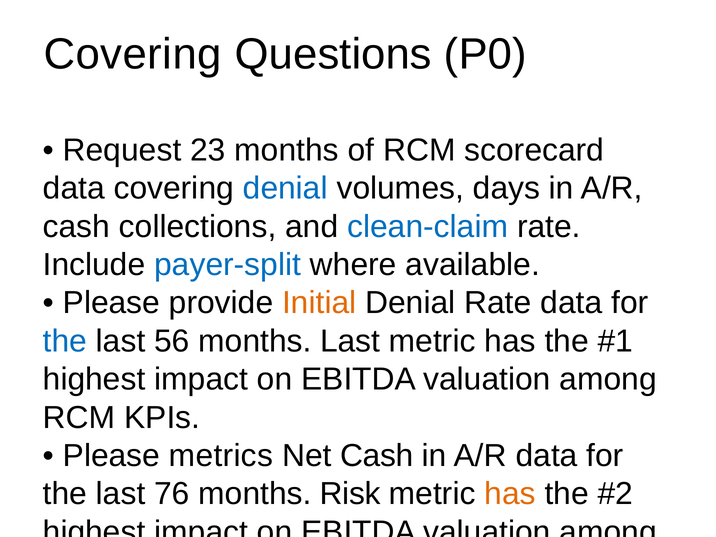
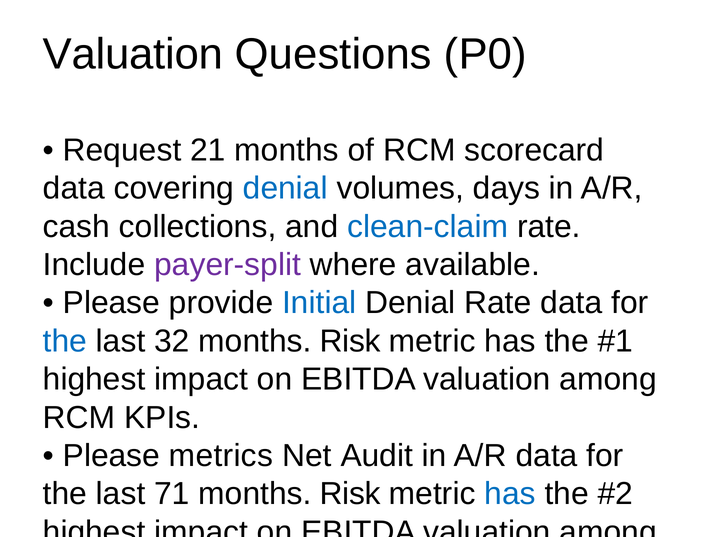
Covering: Covering -> Valuation (133, 54)
23: 23 -> 21 (208, 150)
payer-split colour: blue -> purple (228, 265)
Initial colour: orange -> blue (319, 303)
56: 56 -> 32 (172, 341)
Last: Last -> Risk (350, 341)
Net Cash: Cash -> Audit (377, 456)
76: 76 -> 71 (172, 494)
has colour: orange -> blue (510, 494)
